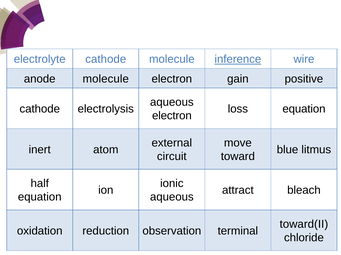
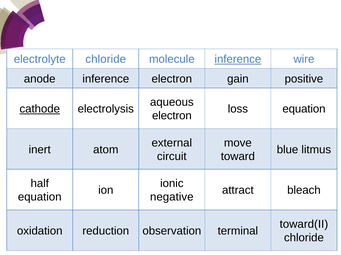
electrolyte cathode: cathode -> chloride (106, 59)
anode molecule: molecule -> inference (106, 79)
cathode underline: none -> present (40, 109)
aqueous: aqueous -> negative (172, 198)
